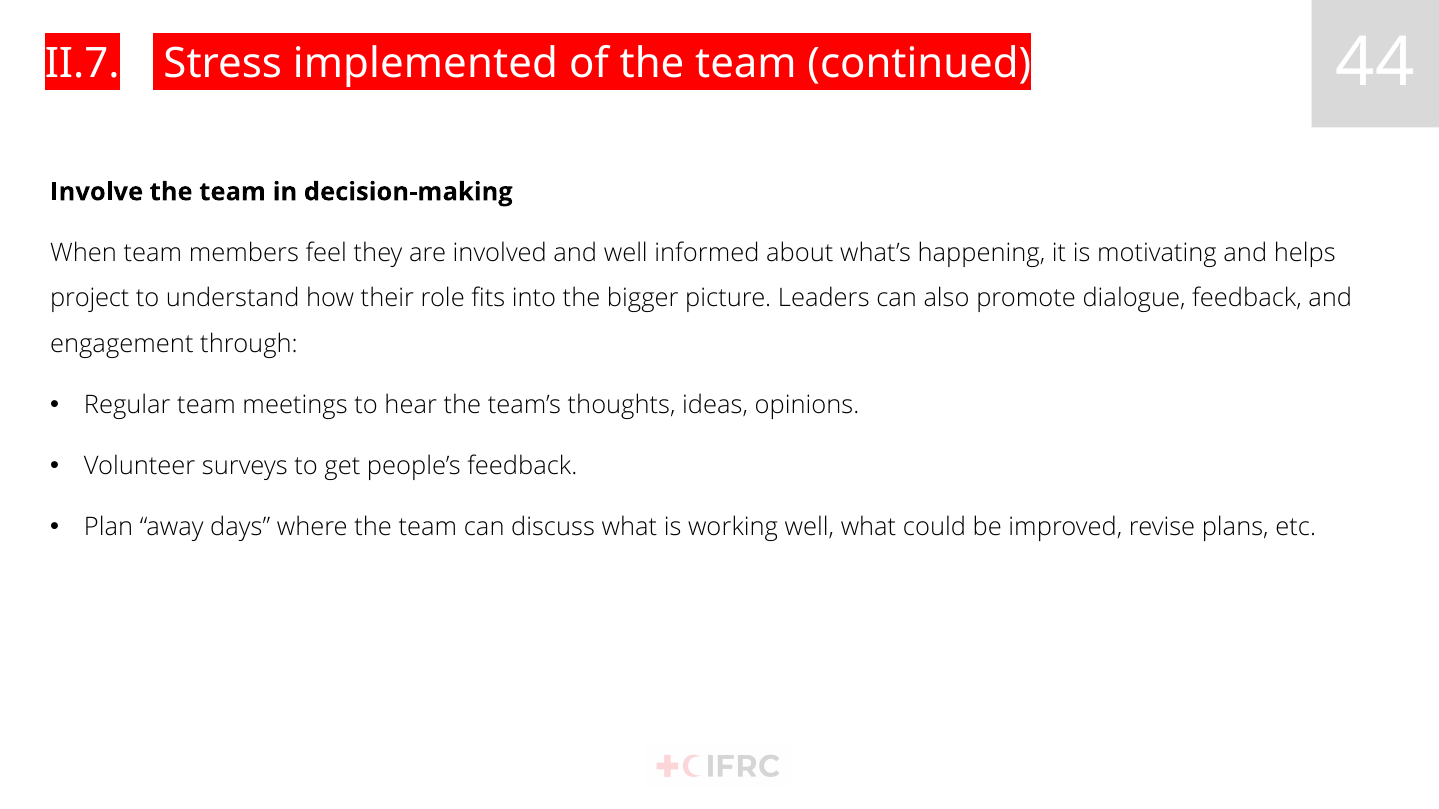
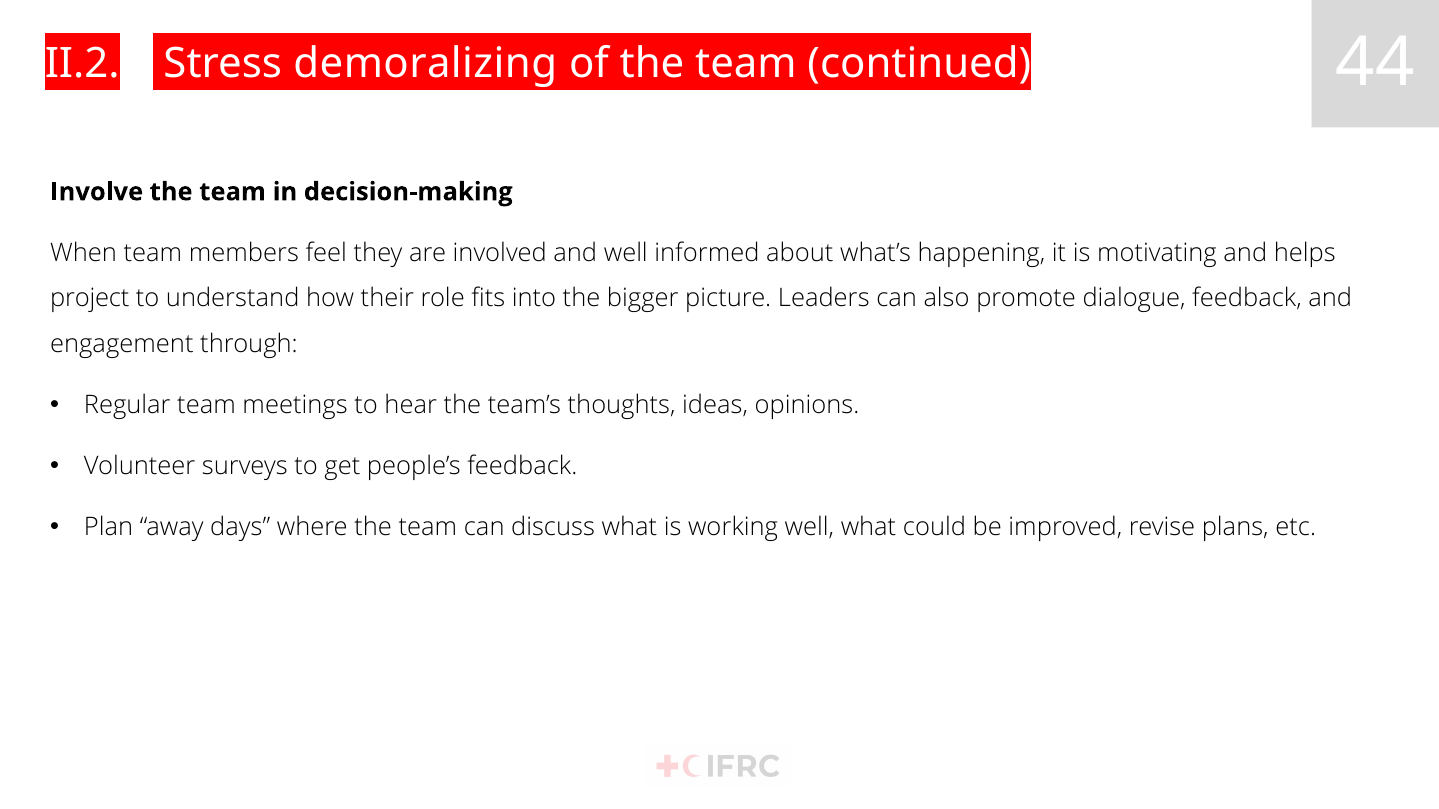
II.7: II.7 -> II.2 (82, 64)
implemented: implemented -> demoralizing (425, 64)
